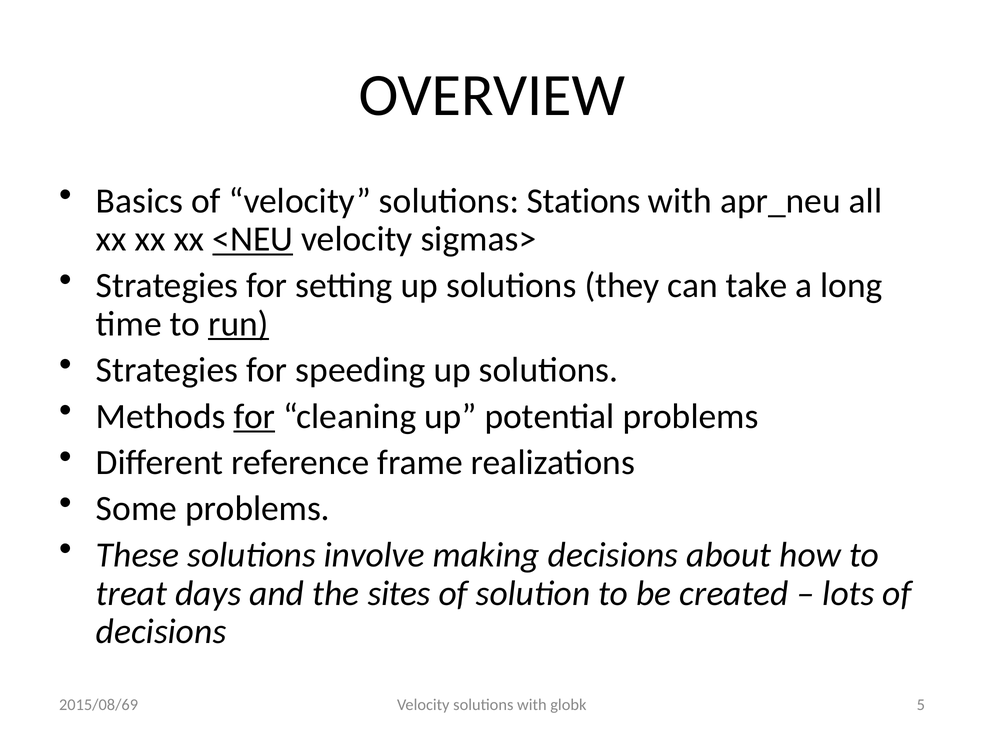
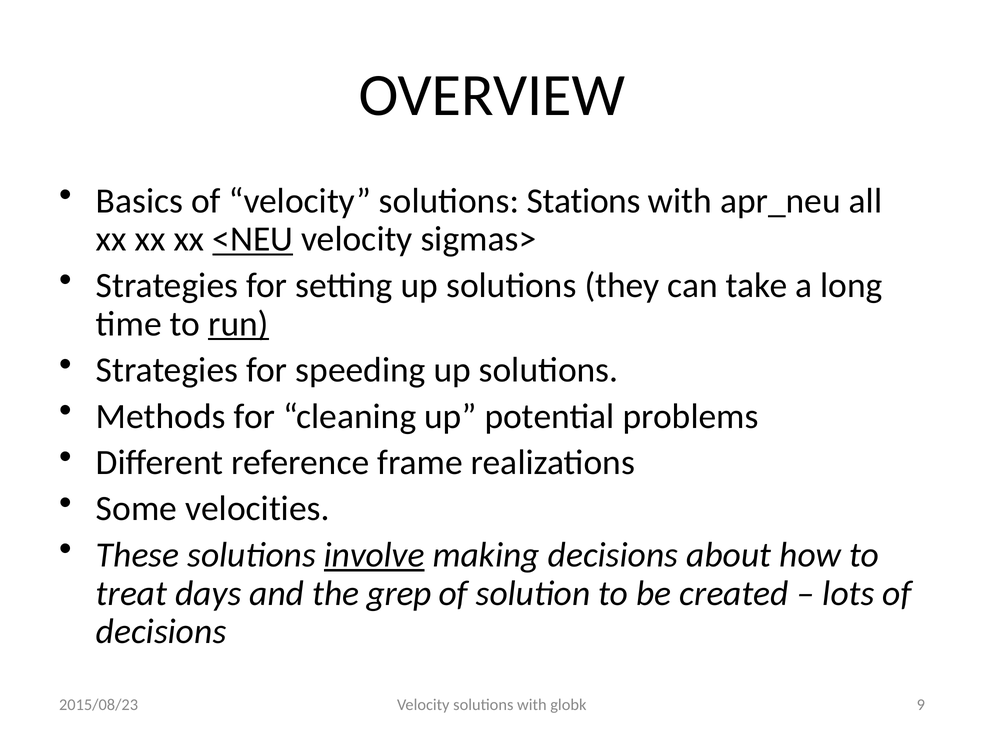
for underline: present -> none (254, 416)
Some problems: problems -> velocities (257, 509)
involve underline: none -> present (374, 555)
sites: sites -> grep (399, 593)
5: 5 -> 9 (921, 705)
2015/08/69: 2015/08/69 -> 2015/08/23 (99, 705)
